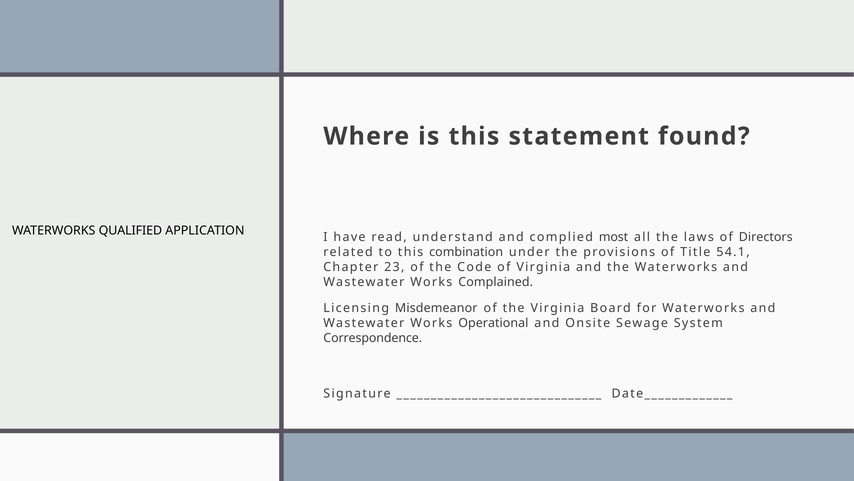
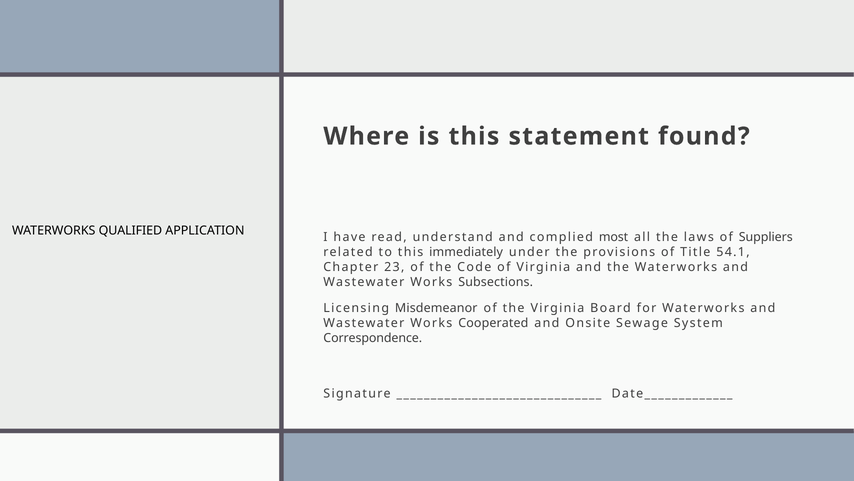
Directors: Directors -> Suppliers (766, 237)
combination: combination -> immediately (466, 252)
Complained: Complained -> Subsections (496, 282)
Operational: Operational -> Cooperated (493, 323)
